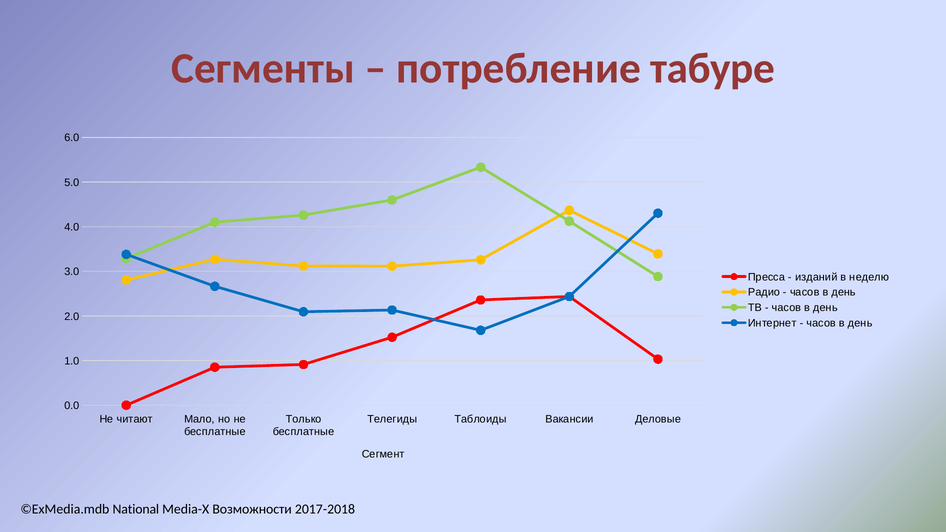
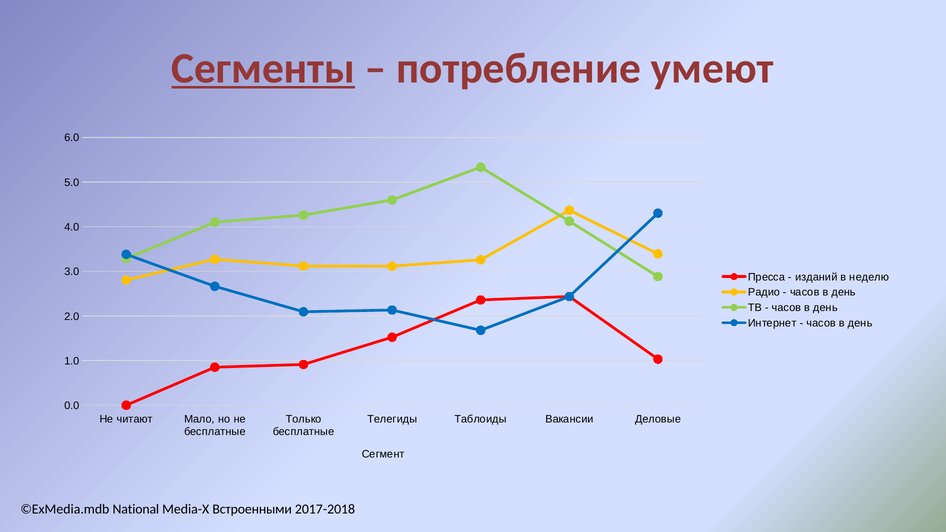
Сегменты underline: none -> present (263, 69)
табуре: табуре -> умеют (712, 69)
Возможности: Возможности -> Встроенными (252, 509)
